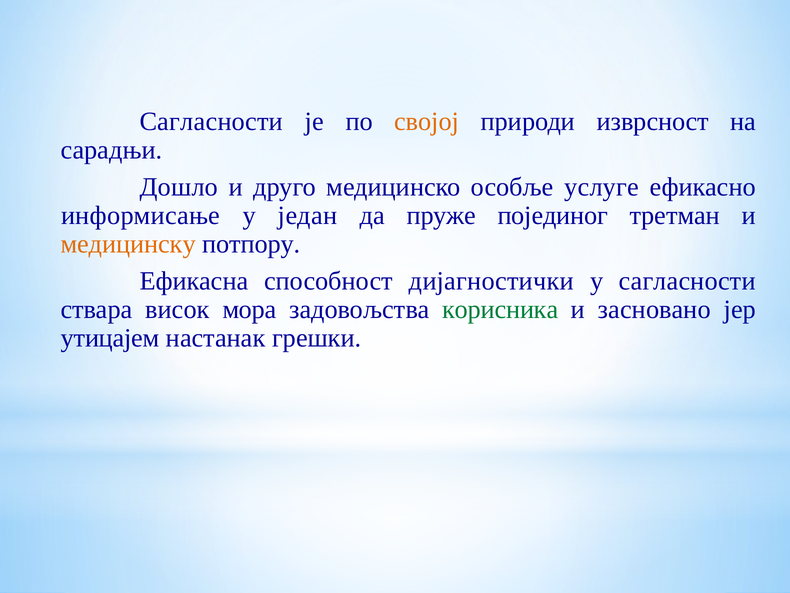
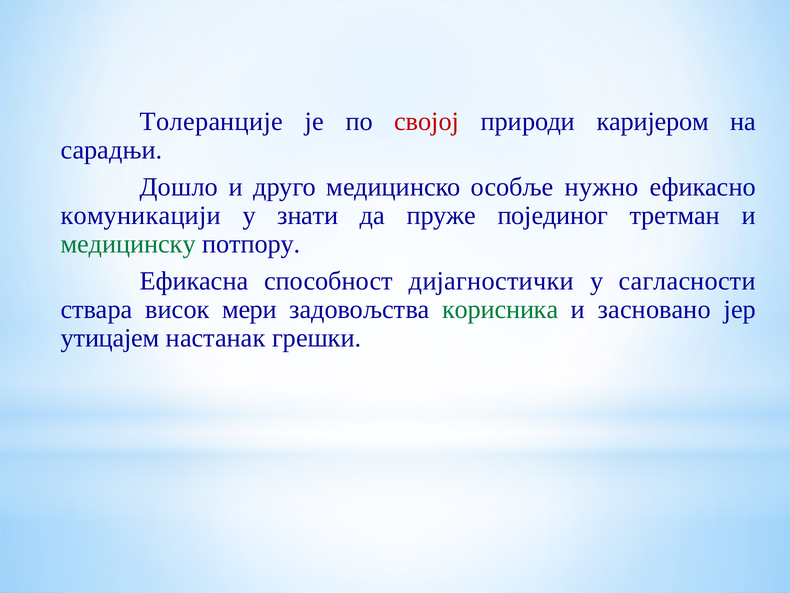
Сагласности: Сагласности -> Толеранције (211, 121)
својој colour: orange -> red (427, 121)
изврсност: изврсност -> каријером (653, 121)
услуге: услуге -> нужно (602, 187)
информисање: информисање -> комуникацији (141, 215)
један: један -> знати (308, 215)
медицинску colour: orange -> green (128, 244)
мора: мора -> мери (250, 309)
